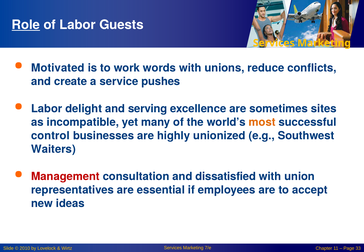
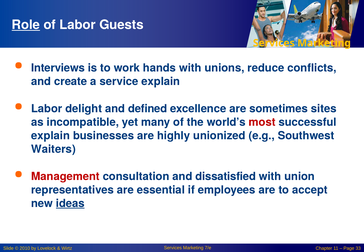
Motivated: Motivated -> Interviews (58, 68)
words: words -> hands (159, 68)
service pushes: pushes -> explain (161, 81)
serving: serving -> defined (148, 109)
most colour: orange -> red (262, 122)
control: control -> explain (51, 136)
ideas underline: none -> present (70, 203)
